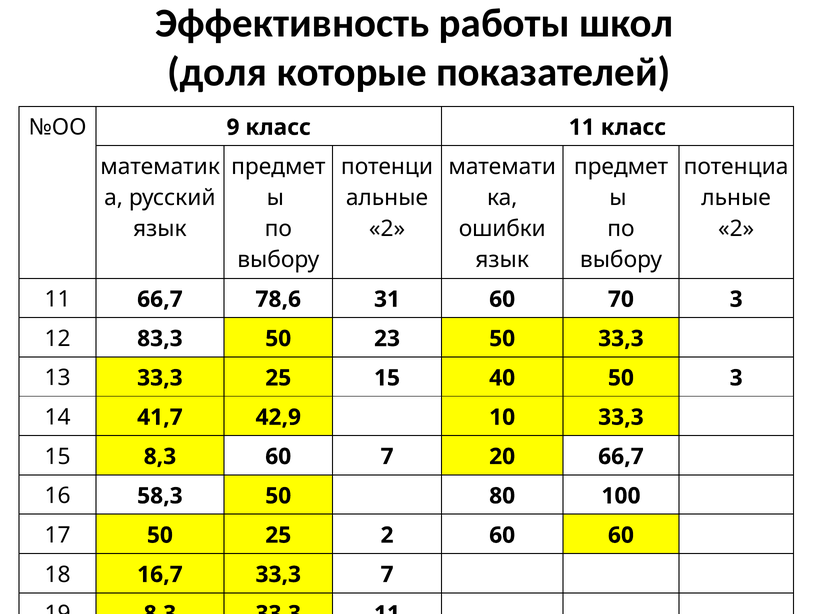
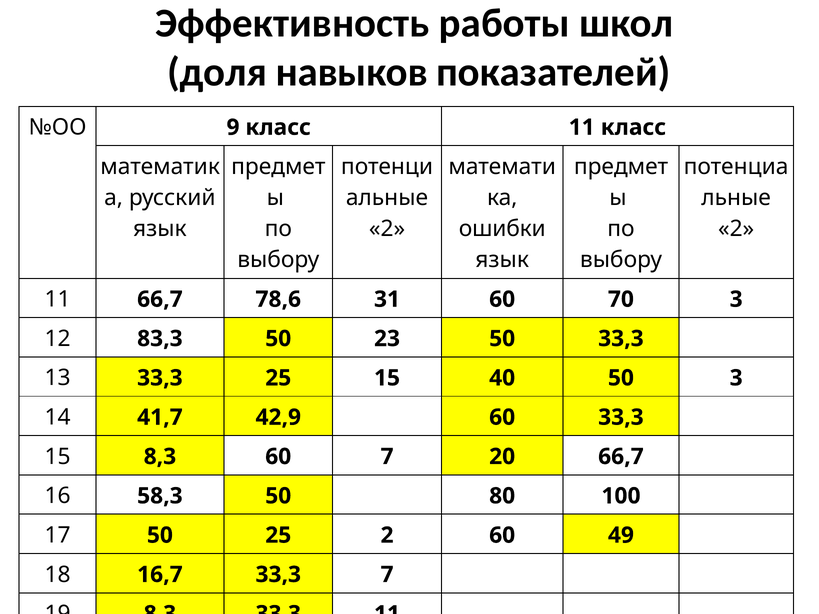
которые: которые -> навыков (352, 72)
42,9 10: 10 -> 60 (502, 417)
60 60: 60 -> 49 (621, 535)
